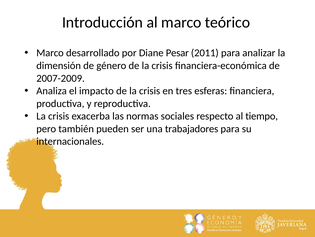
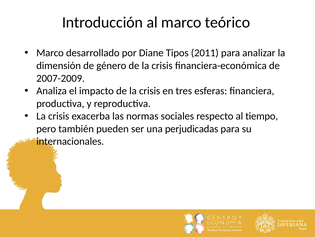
Pesar: Pesar -> Tipos (177, 53)
trabajadores: trabajadores -> perjudicadas (192, 128)
